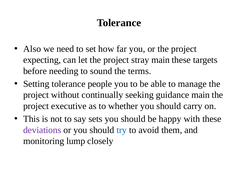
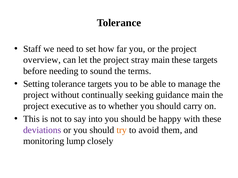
Also: Also -> Staff (32, 49)
expecting: expecting -> overview (42, 60)
tolerance people: people -> targets (100, 84)
sets: sets -> into (96, 119)
try colour: blue -> orange (122, 130)
